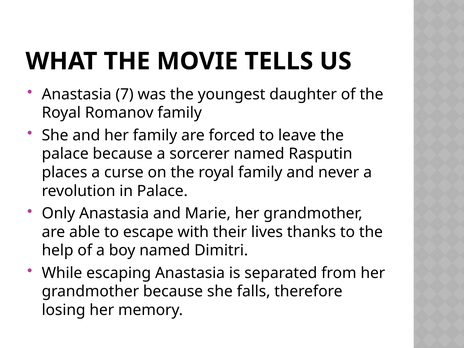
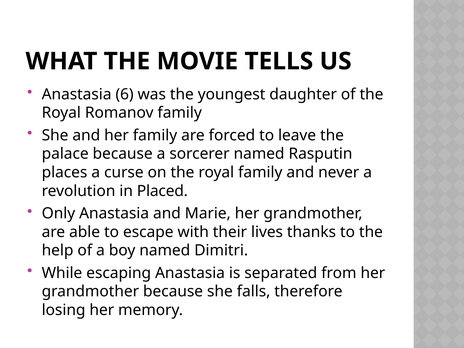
7: 7 -> 6 (125, 94)
in Palace: Palace -> Placed (162, 191)
